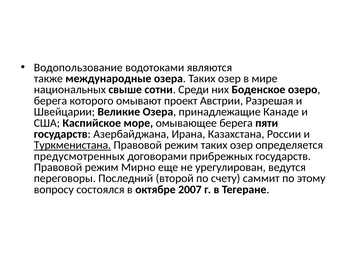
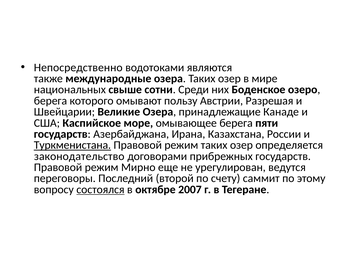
Водопользование: Водопользование -> Непосредственно (78, 68)
проект: проект -> пользу (181, 101)
предусмотренных: предусмотренных -> законодательство (79, 156)
состоялся underline: none -> present (100, 190)
